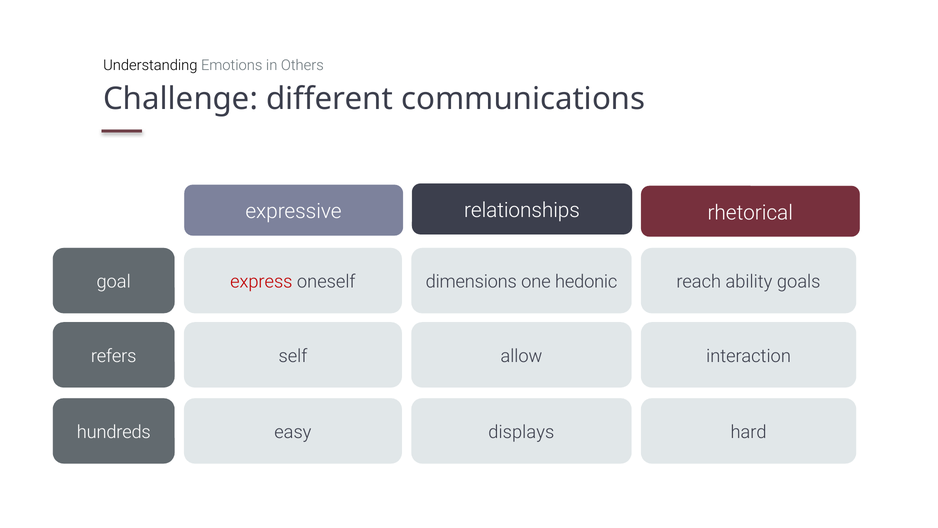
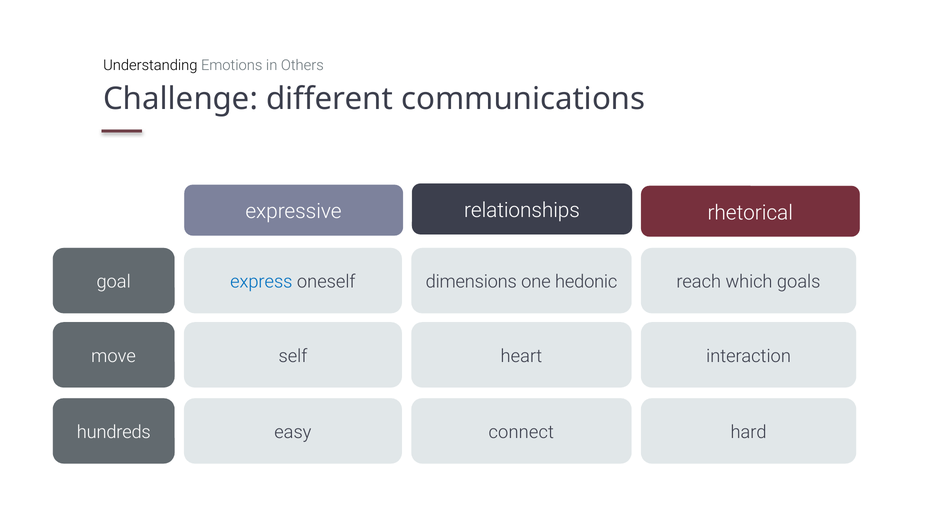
express colour: red -> blue (261, 282)
ability: ability -> which (749, 282)
refers: refers -> move (114, 356)
allow: allow -> heart (521, 356)
displays: displays -> connect (521, 432)
